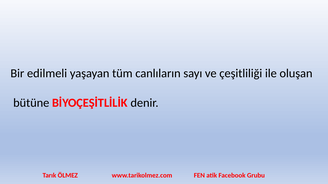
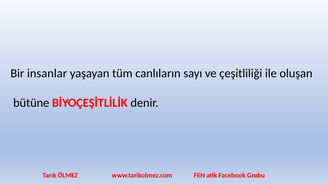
edilmeli: edilmeli -> insanlar (47, 74)
